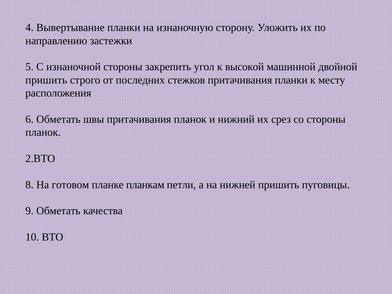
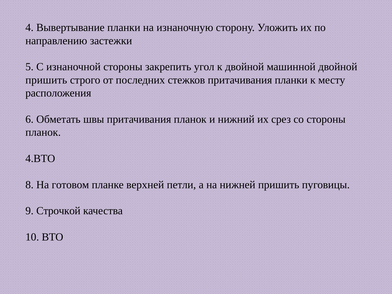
к высокой: высокой -> двойной (245, 67)
2.ВТО: 2.ВТО -> 4.ВТО (40, 158)
планкам: планкам -> верхней (145, 185)
9 Обметать: Обметать -> Строчкой (58, 211)
